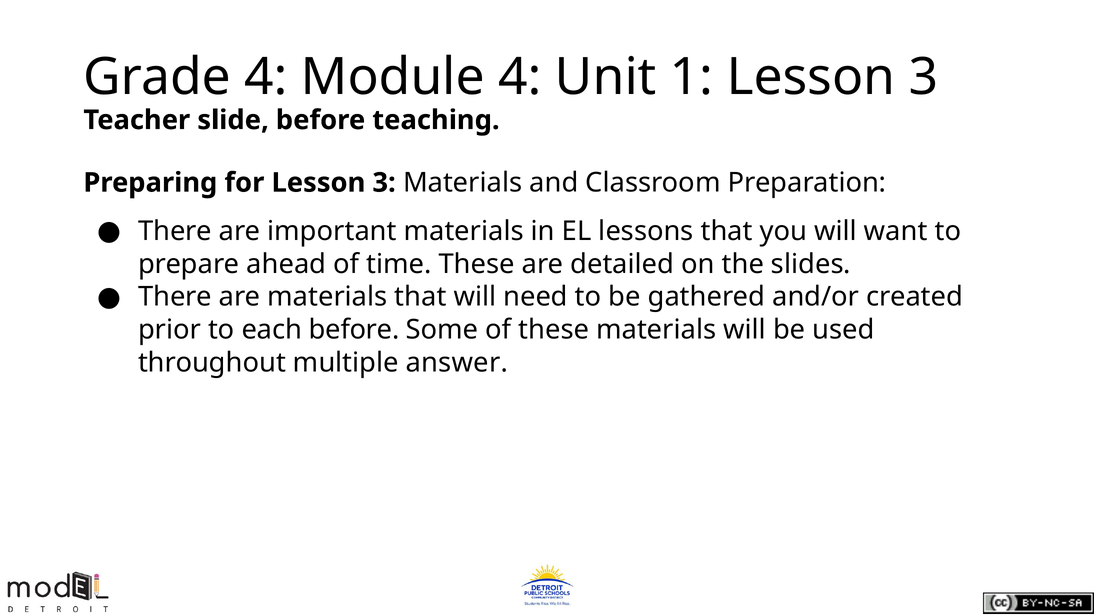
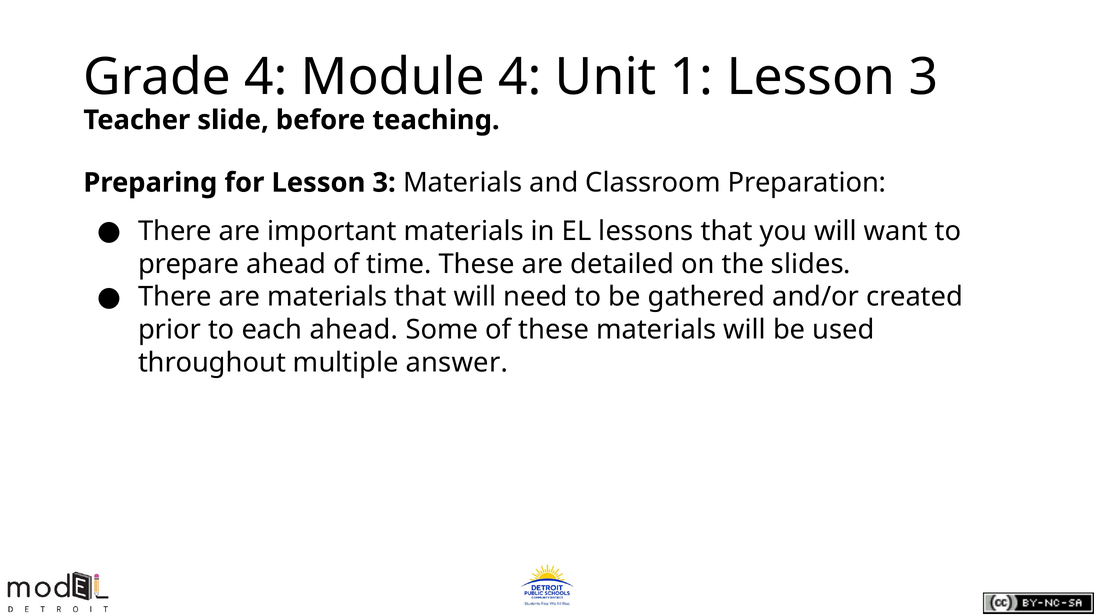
each before: before -> ahead (354, 329)
